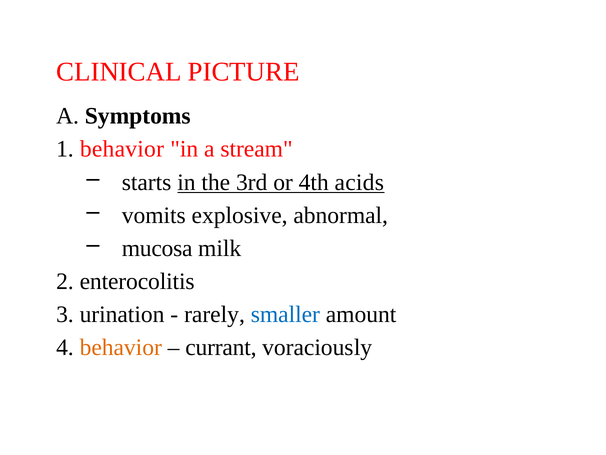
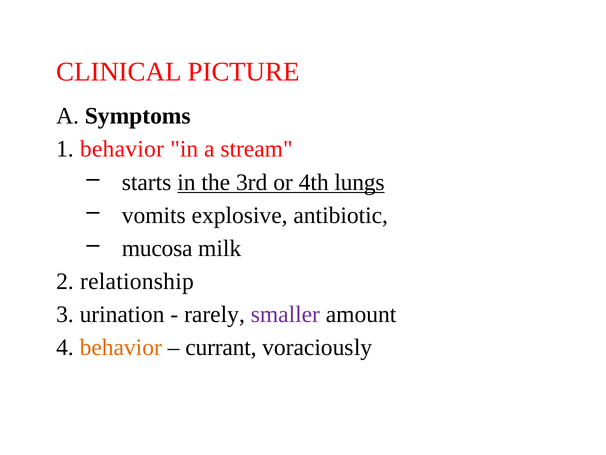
acids: acids -> lungs (360, 182)
abnormal: abnormal -> antibiotic (341, 215)
enterocolitis: enterocolitis -> relationship (137, 281)
smaller colour: blue -> purple (285, 314)
